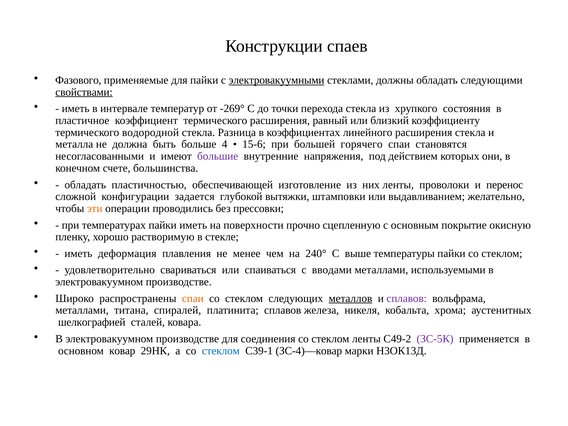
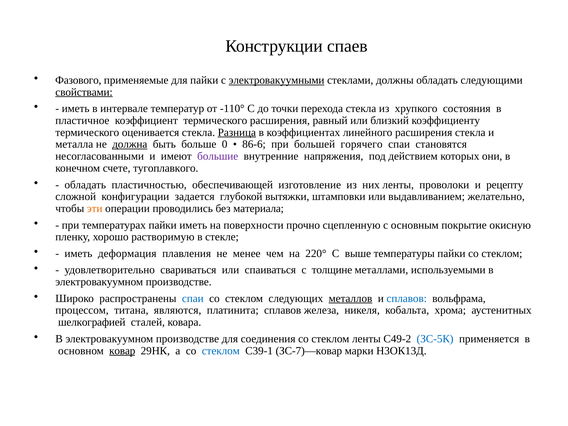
-269°: -269° -> -110° (232, 109)
водородной: водородной -> оценивается (151, 132)
Разница underline: none -> present (237, 132)
должна underline: none -> present (130, 144)
4: 4 -> 0 (225, 144)
15-6: 15-6 -> 86-6 (254, 144)
большинства: большинства -> тугоплавкого (166, 168)
перенос: перенос -> рецепту (505, 185)
прессовки: прессовки -> материала (259, 209)
240°: 240° -> 220° (316, 253)
вводами: вводами -> толщине (332, 270)
спаи colour: orange -> blue (193, 298)
сплавов colour: purple -> blue (407, 298)
металлами: металлами -> процессом (82, 310)
спиралей: спиралей -> являются (178, 310)
ЗС-5К colour: purple -> blue (435, 339)
ковар underline: none -> present (122, 351)
ЗС-4)—ковар: ЗС-4)—ковар -> ЗС-7)—ковар (309, 351)
